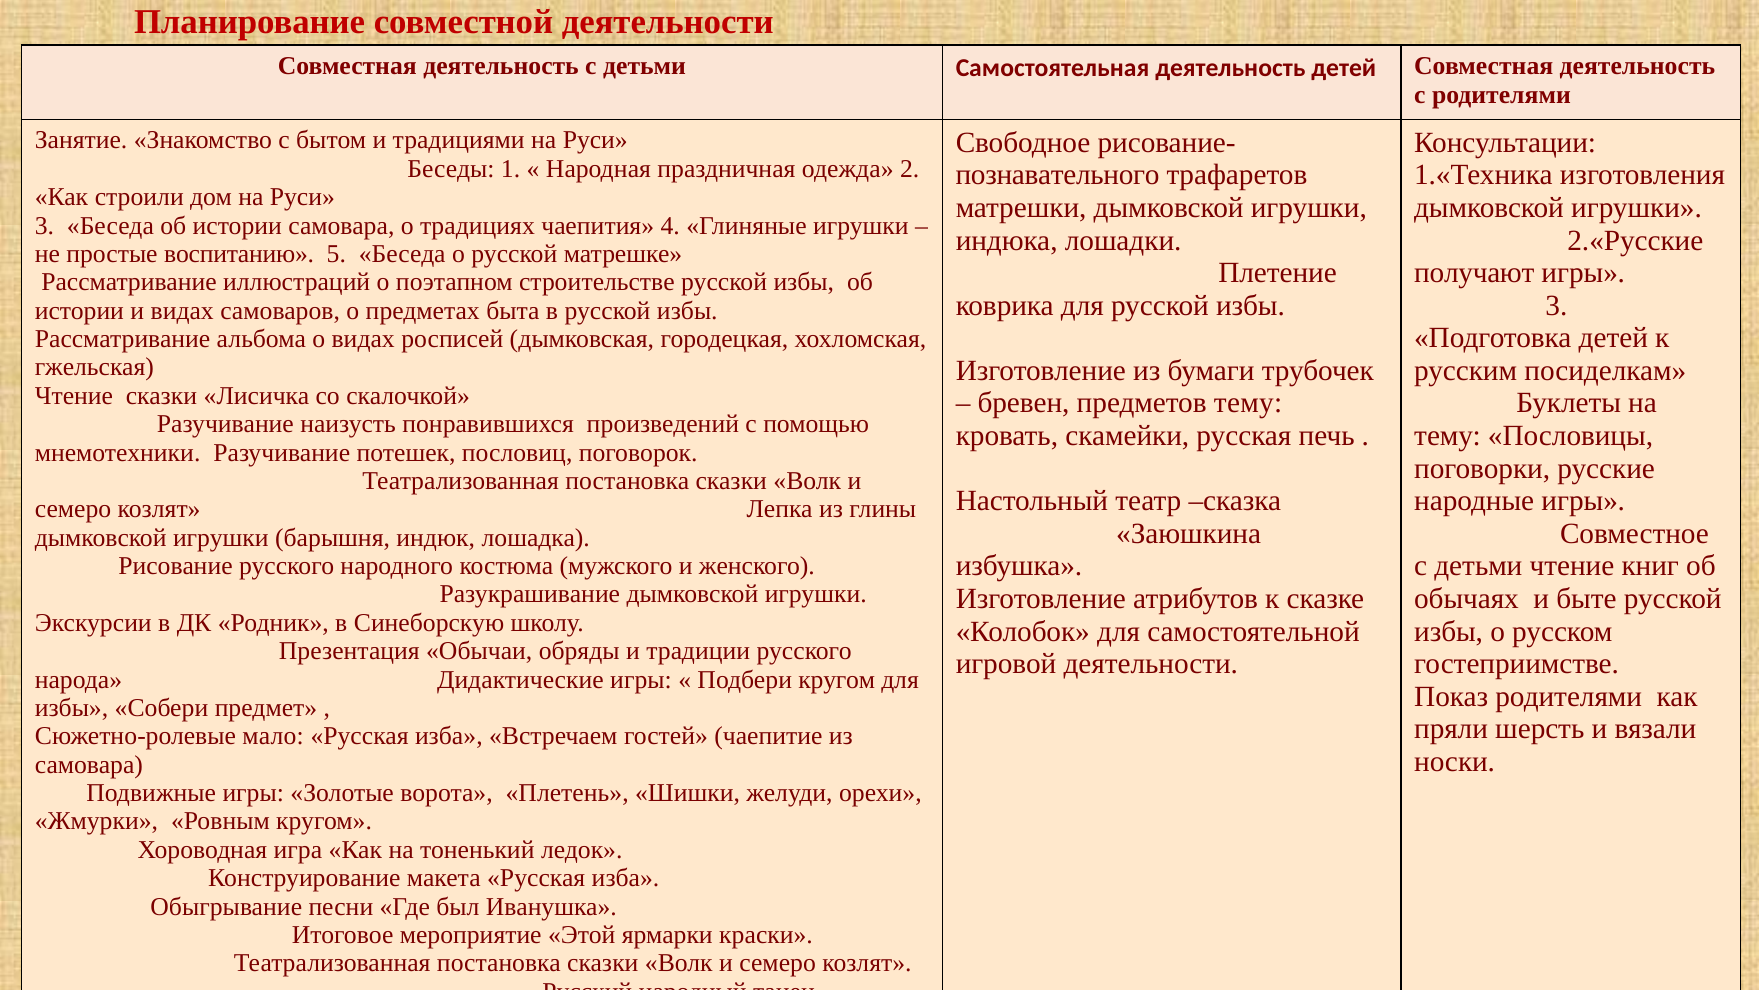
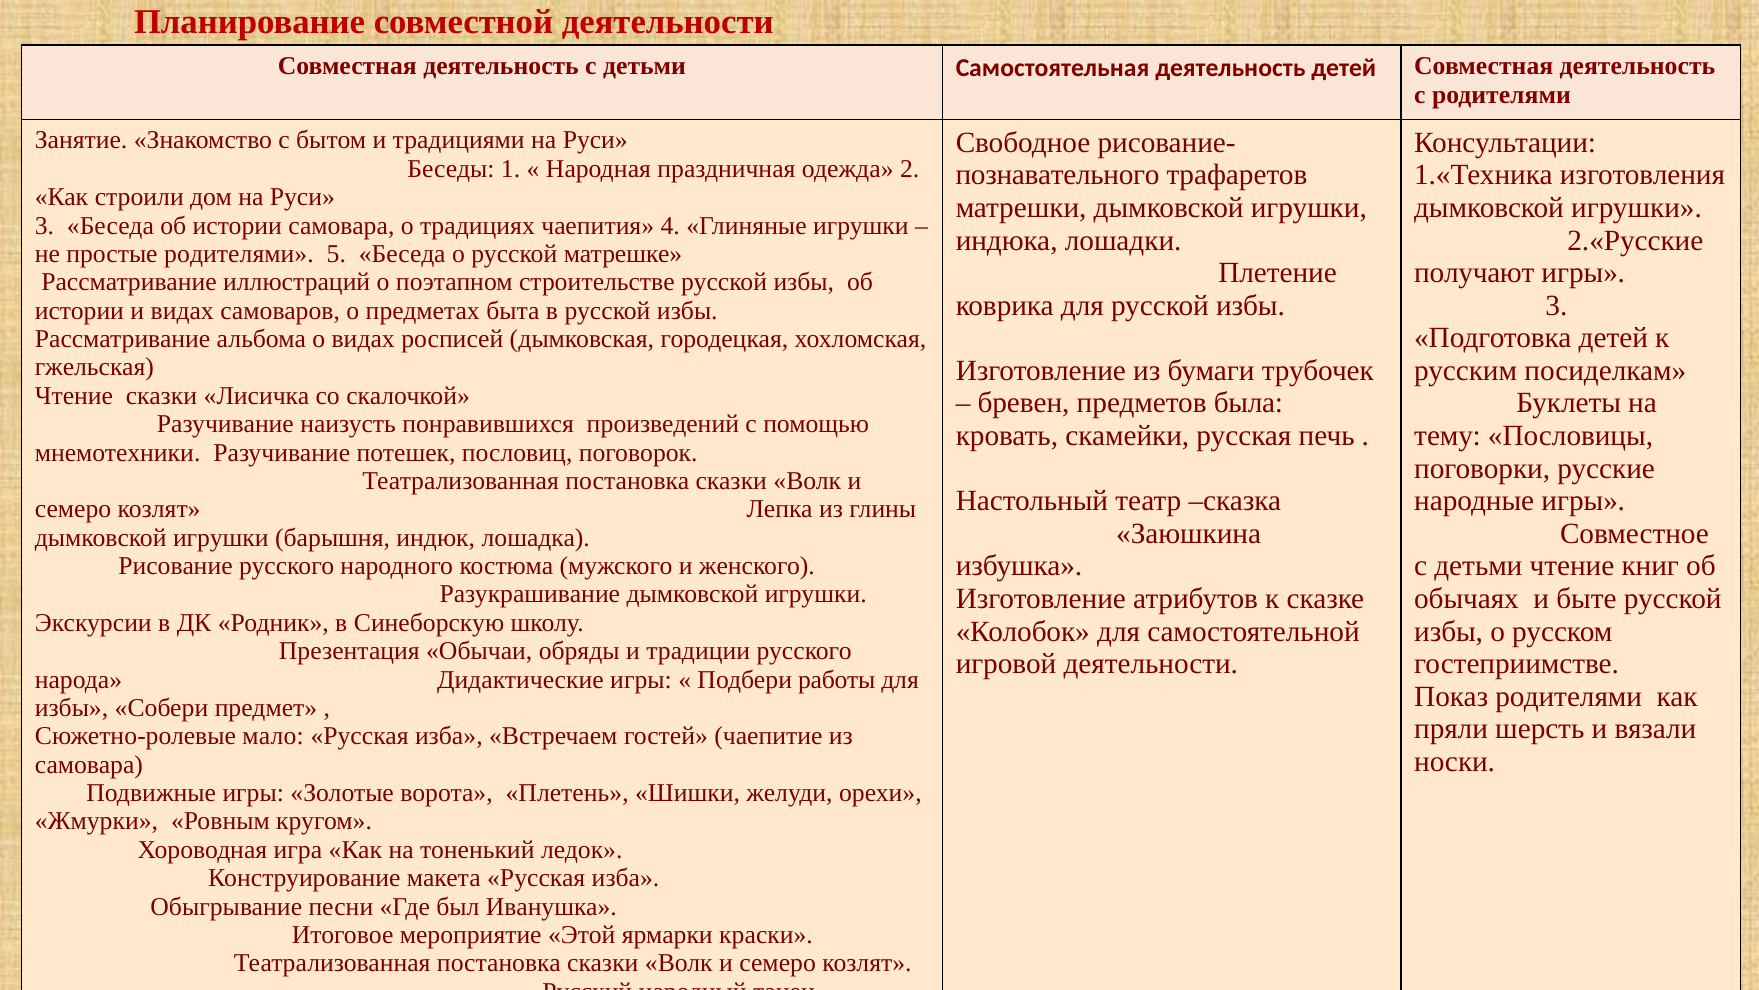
простые воспитанию: воспитанию -> родителями (239, 254)
предметов тему: тему -> была (1248, 403)
Подбери кругом: кругом -> работы (837, 679)
